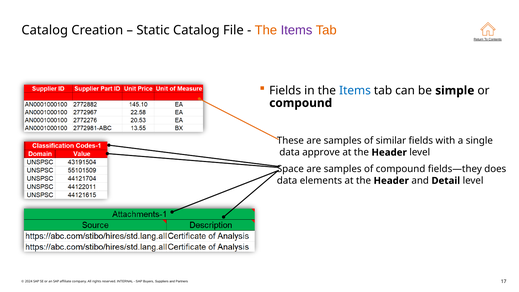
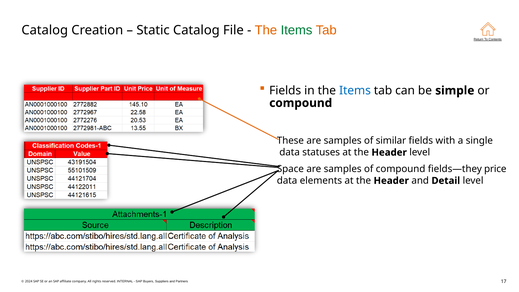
Items colour: purple -> green (297, 30)
approve: approve -> statuses (321, 152)
does: does -> price (495, 169)
